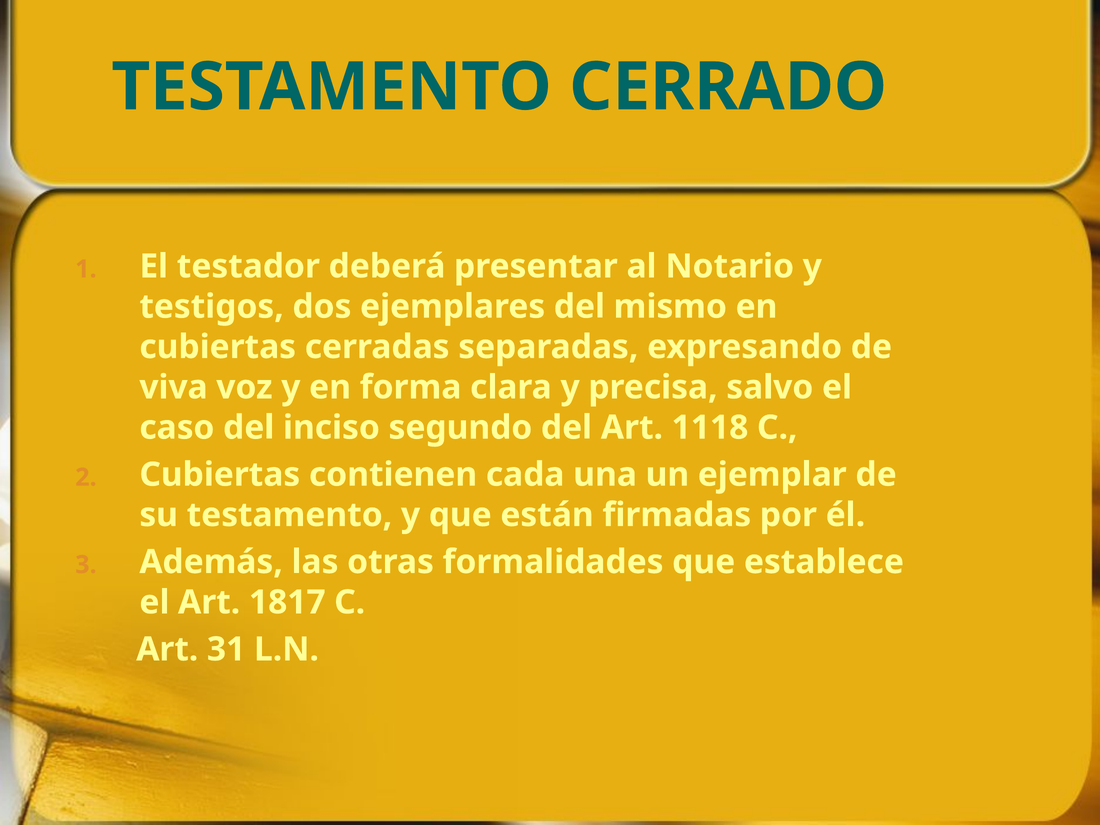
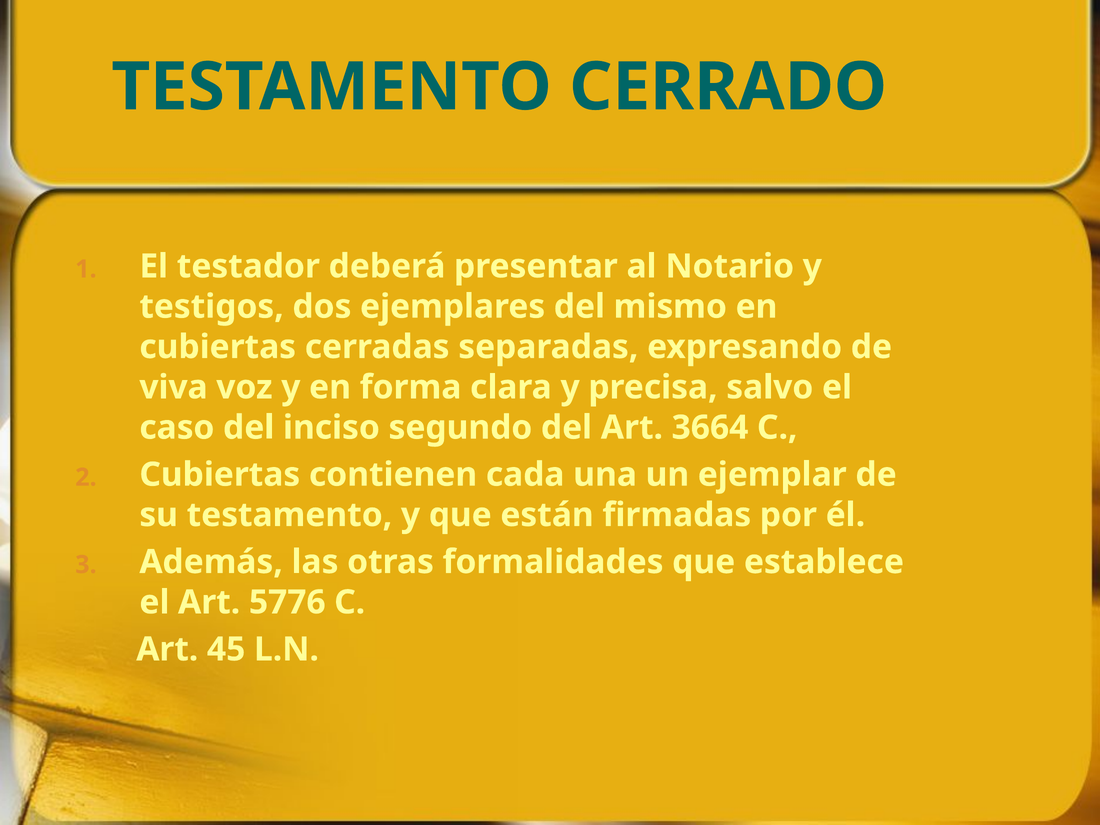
1118: 1118 -> 3664 (710, 428)
1817: 1817 -> 5776 (287, 602)
31: 31 -> 45 (226, 649)
